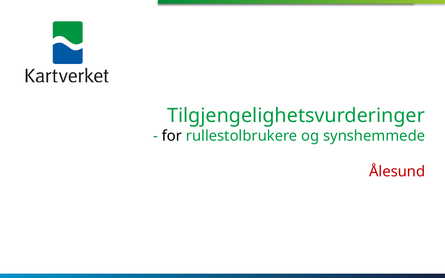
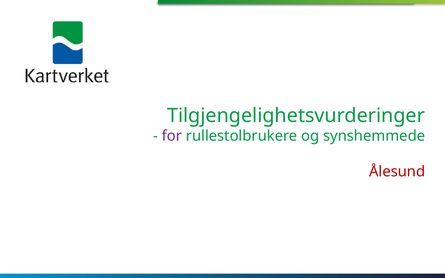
for colour: black -> purple (172, 136)
